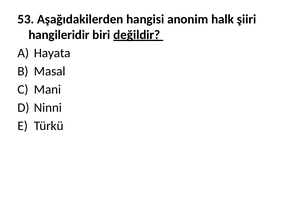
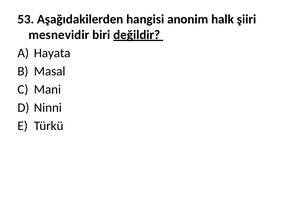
hangileridir: hangileridir -> mesnevidir (59, 35)
